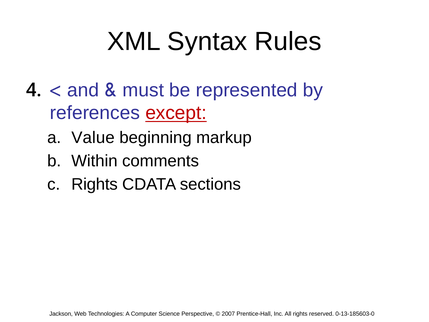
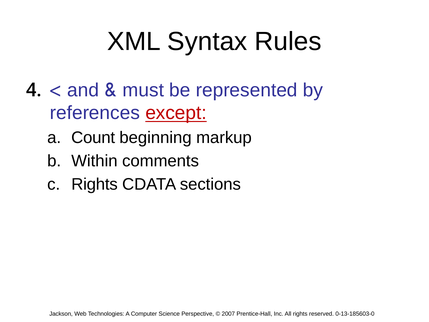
Value: Value -> Count (93, 138)
